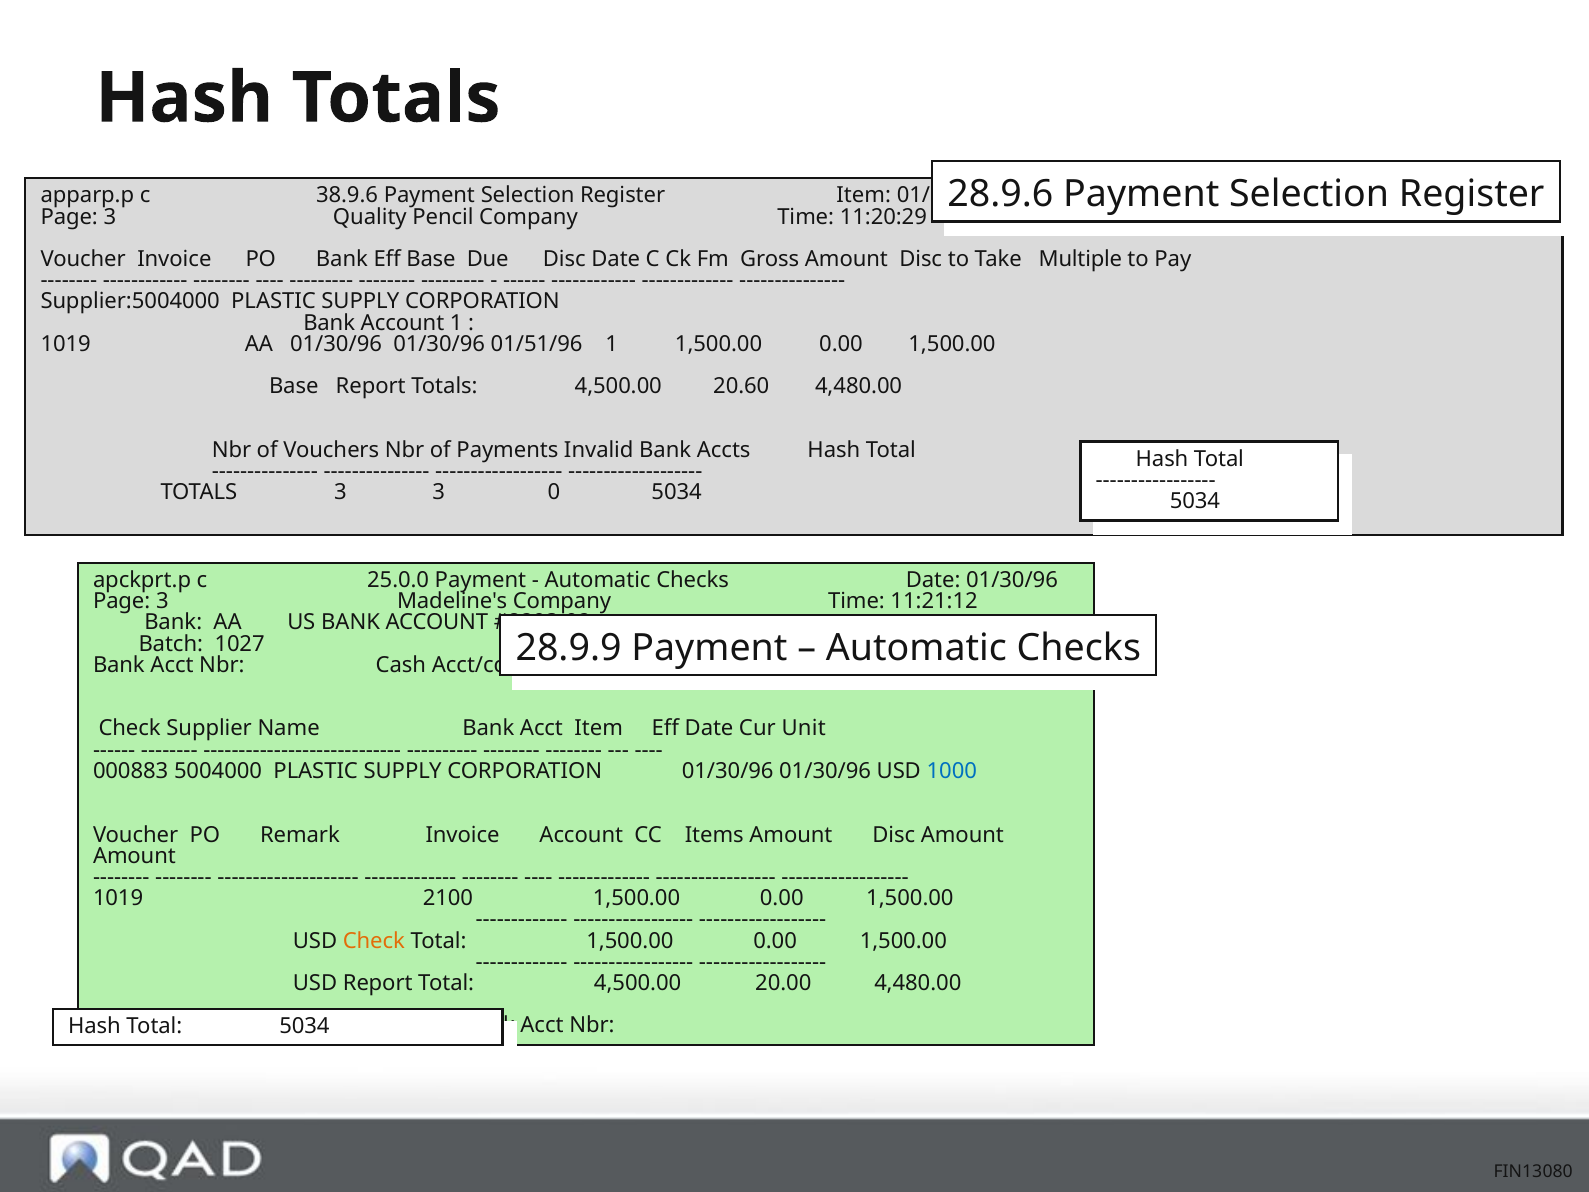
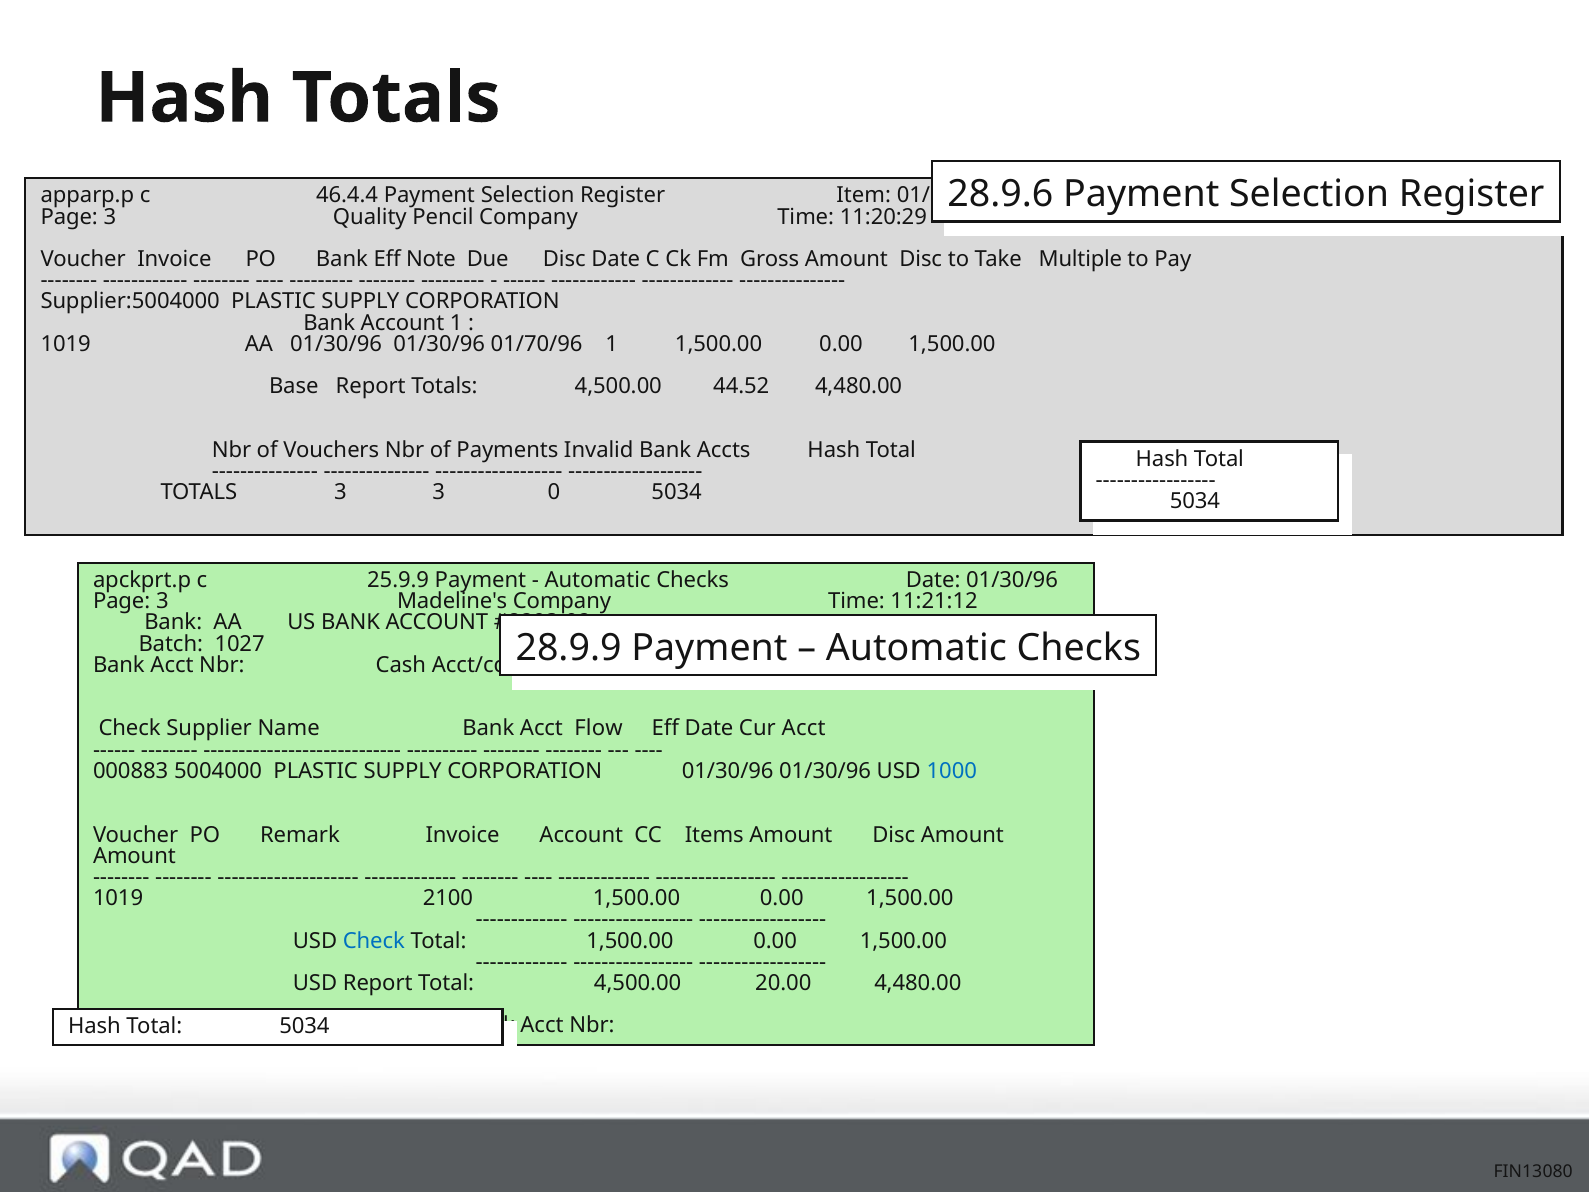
38.9.6: 38.9.6 -> 46.4.4 (347, 196)
Eff Base: Base -> Note (431, 259)
01/51/96: 01/51/96 -> 01/70/96 (537, 344)
20.60: 20.60 -> 44.52 (741, 386)
25.0.0: 25.0.0 -> 25.9.9 (398, 580)
Acct Item: Item -> Flow (599, 729)
Cur Unit: Unit -> Acct (804, 729)
Check colour: orange -> blue (374, 941)
